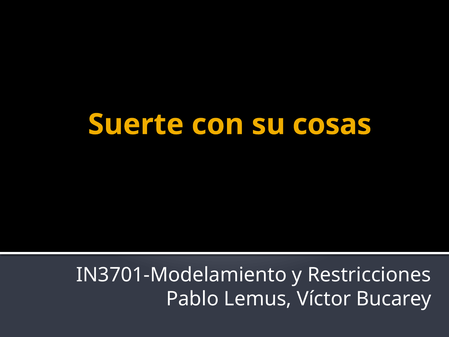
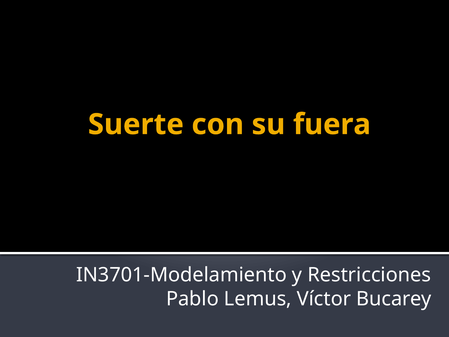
cosas: cosas -> fuera (332, 124)
